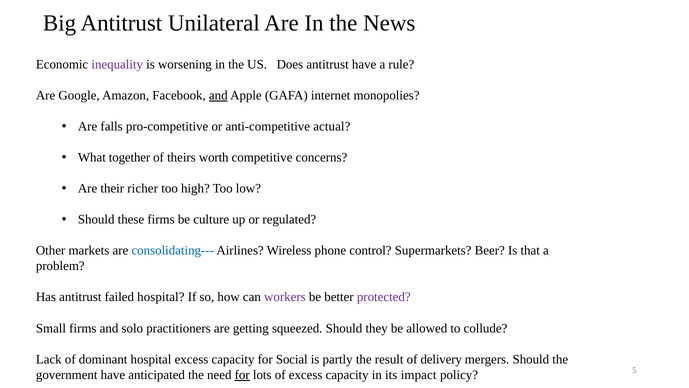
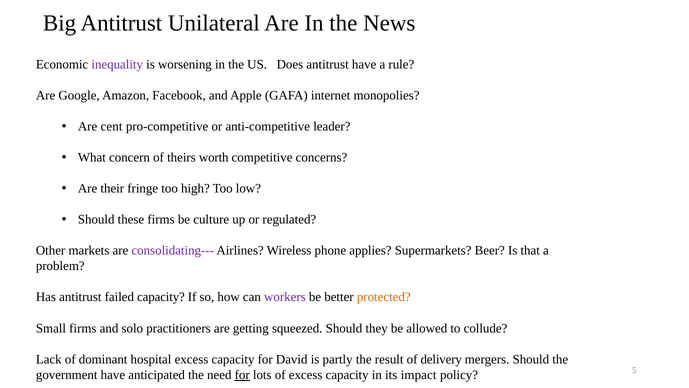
and underline: present -> none (218, 95)
falls: falls -> cent (112, 126)
actual: actual -> leader (332, 126)
together: together -> concern (129, 157)
richer: richer -> fringe (143, 188)
consolidating--- colour: blue -> purple (173, 250)
control: control -> applies (370, 250)
failed hospital: hospital -> capacity (161, 297)
protected colour: purple -> orange (384, 297)
Social: Social -> David (292, 359)
